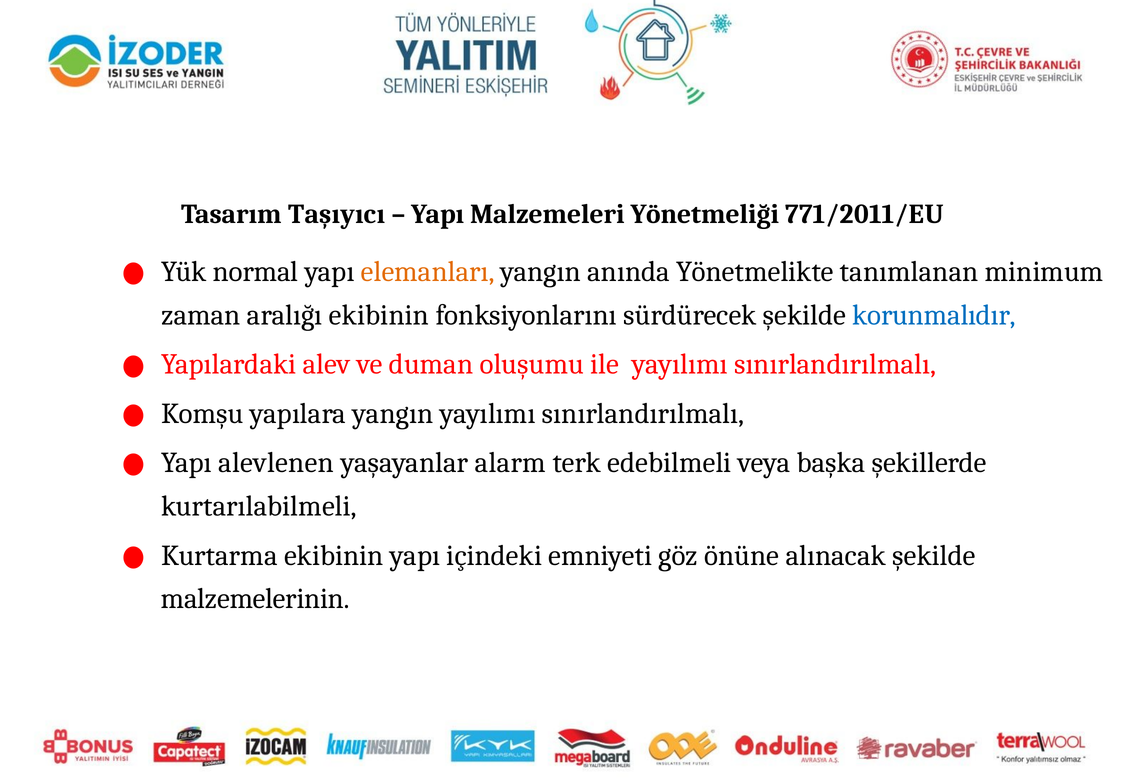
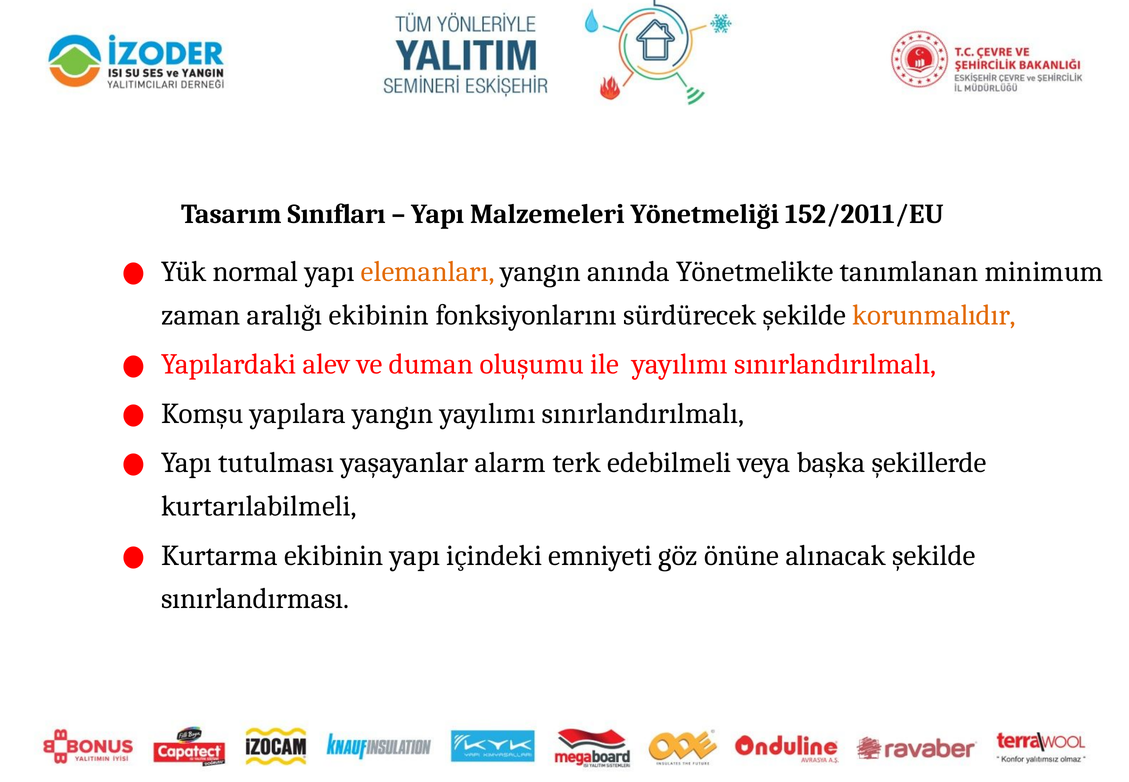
Taşıyıcı: Taşıyıcı -> Sınıfları (337, 214)
771/2011/EU: 771/2011/EU -> 152/2011/EU (864, 214)
korunmalıdır colour: blue -> orange (934, 315)
alevlenen: alevlenen -> tutulması (276, 463)
malzemelerinin: malzemelerinin -> sınırlandırması (255, 599)
